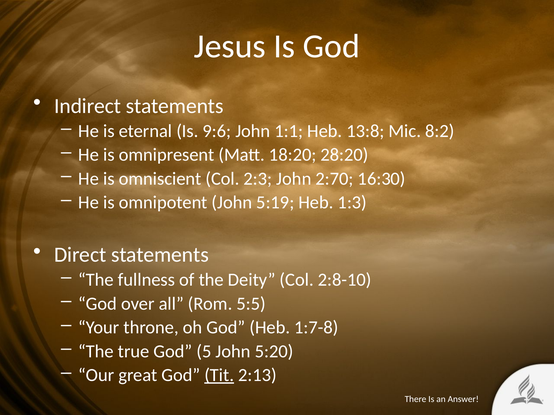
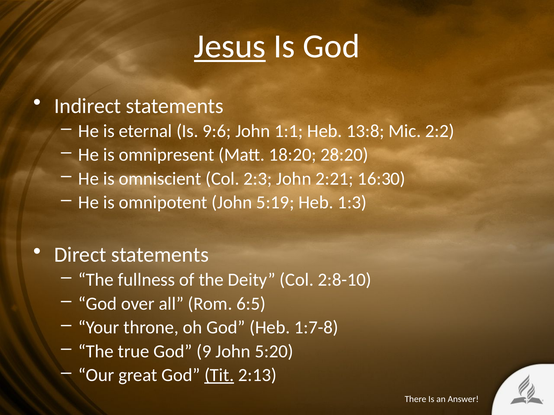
Jesus underline: none -> present (230, 46)
8:2: 8:2 -> 2:2 (440, 131)
2:70: 2:70 -> 2:21 (334, 179)
5:5: 5:5 -> 6:5 (251, 304)
5: 5 -> 9 (204, 352)
